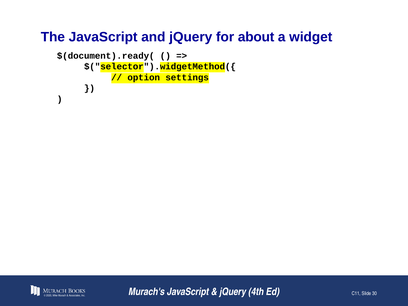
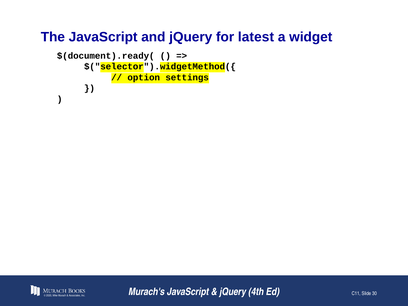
about: about -> latest (256, 37)
